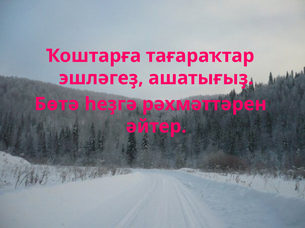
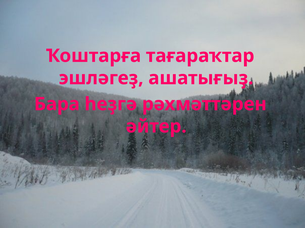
Бөтә: Бөтә -> Бара (57, 104)
